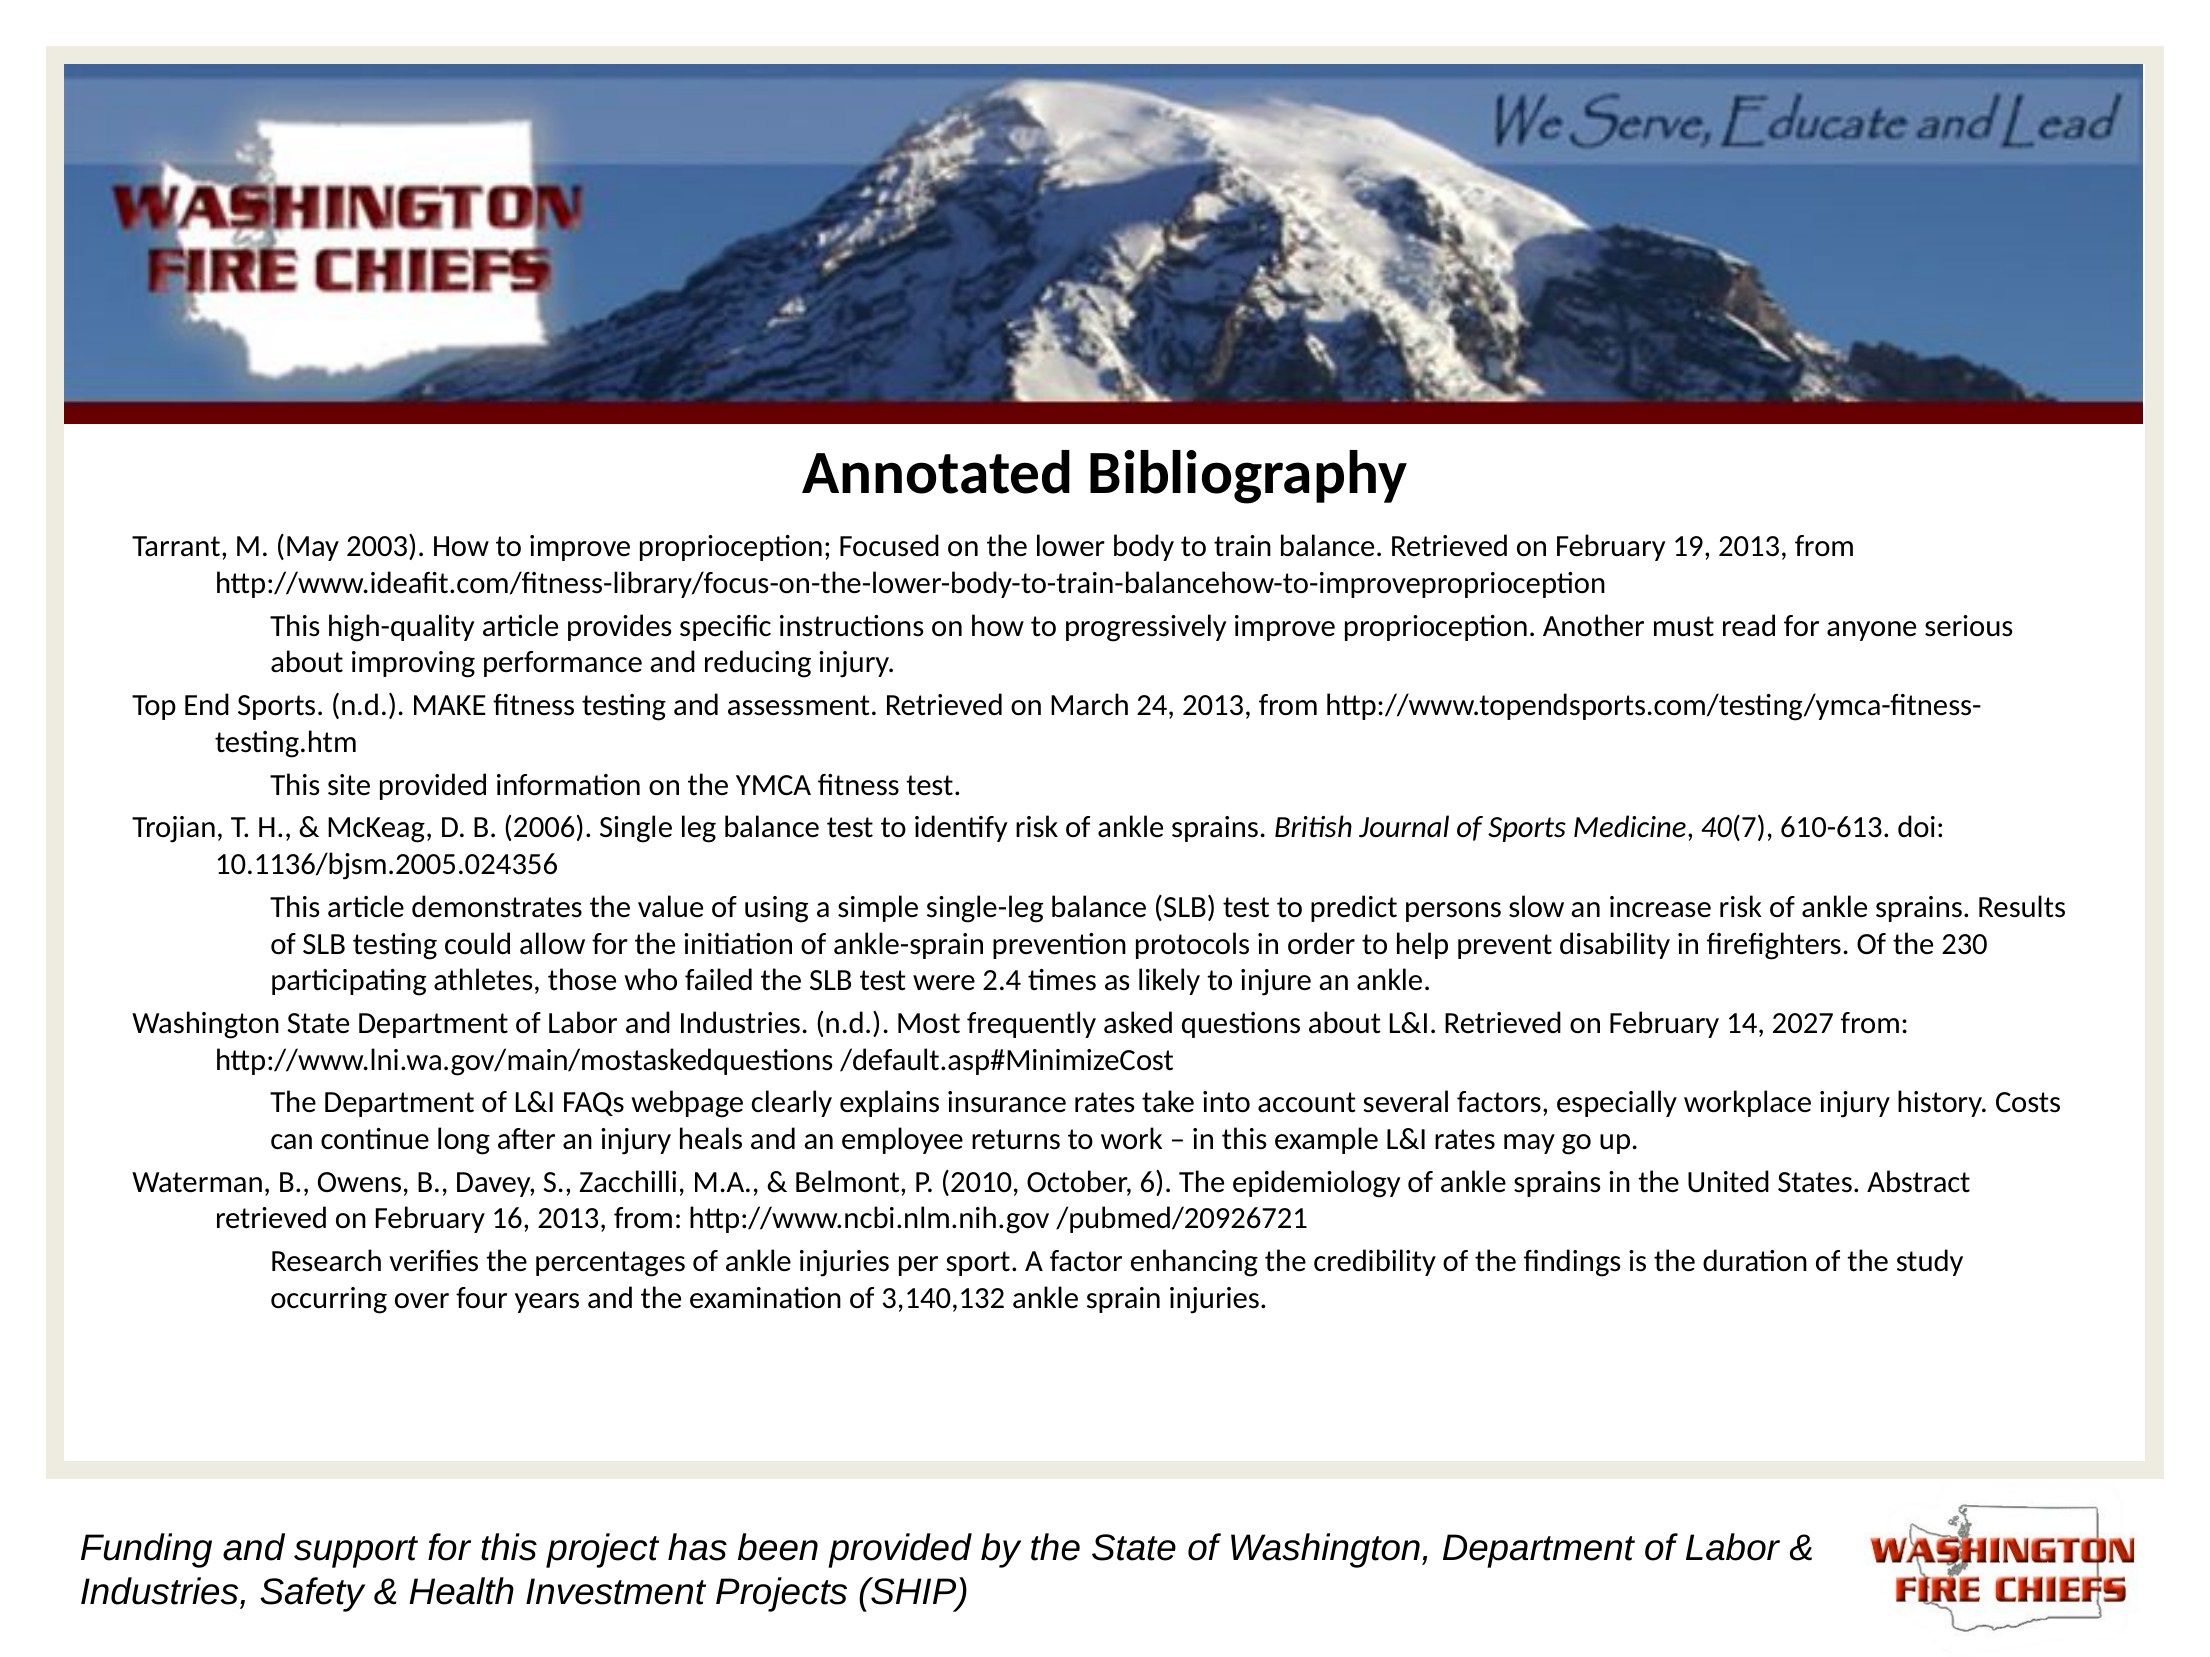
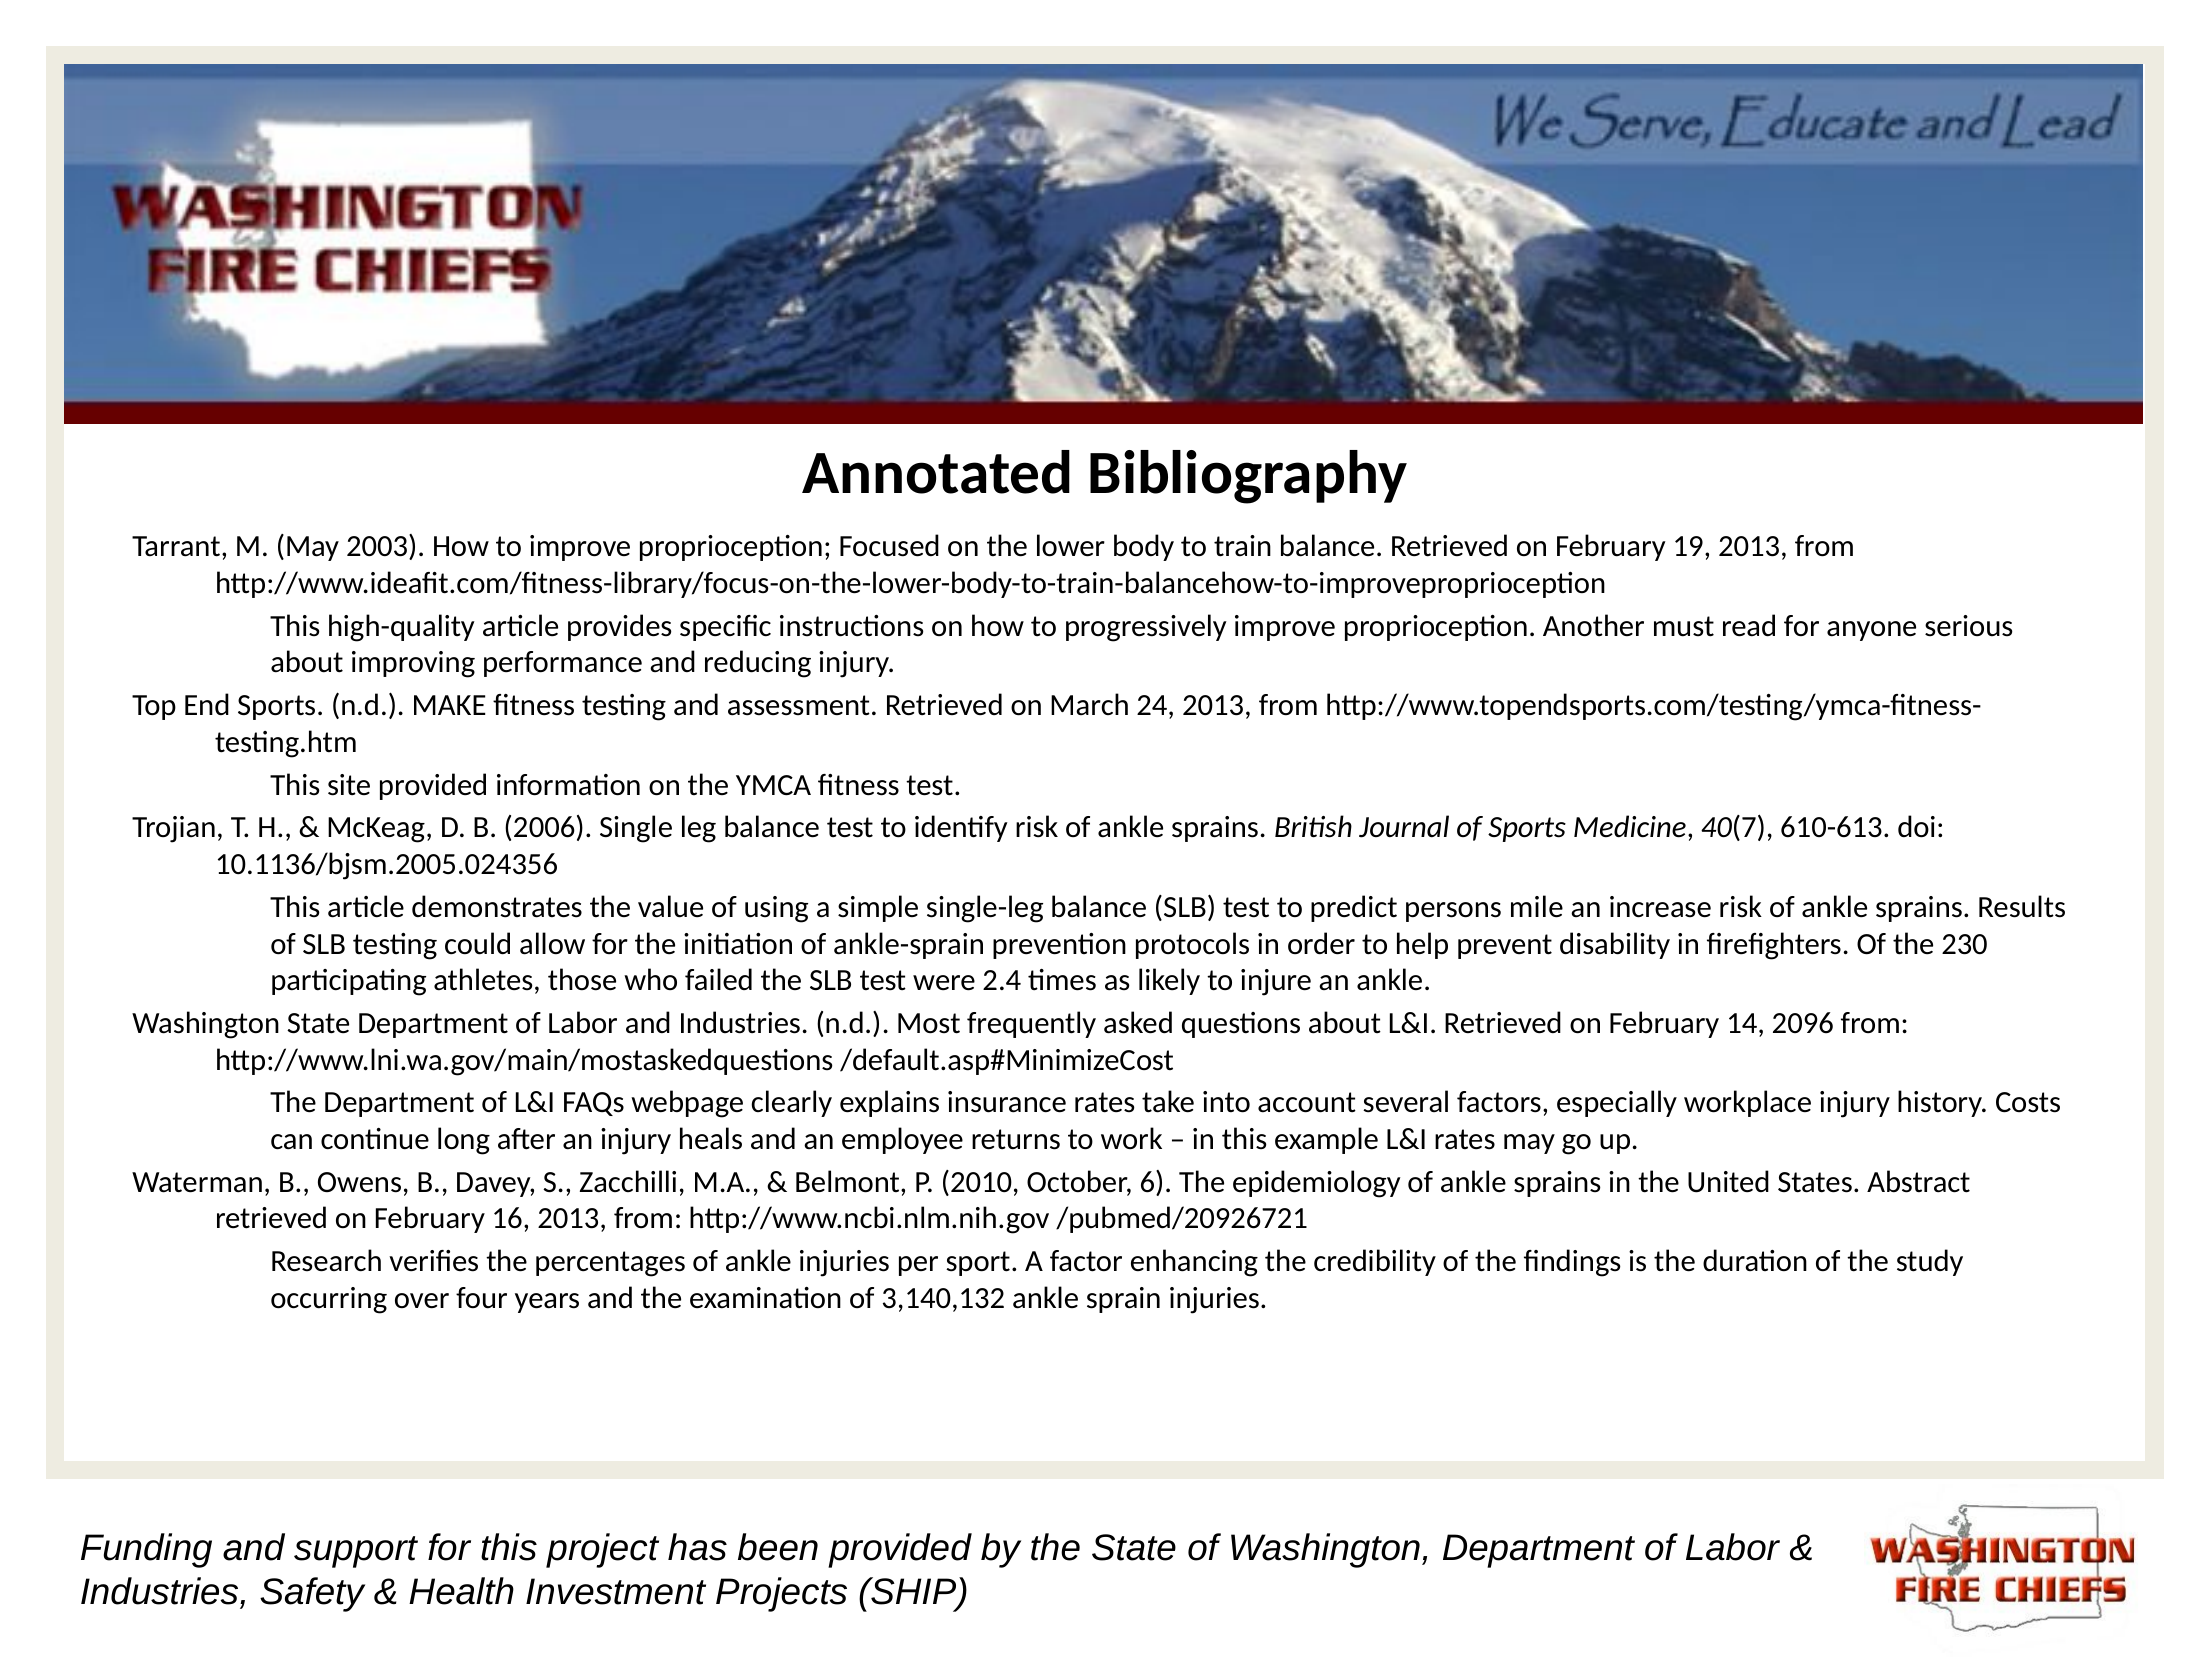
slow: slow -> mile (1536, 908)
2027: 2027 -> 2096 (1803, 1024)
